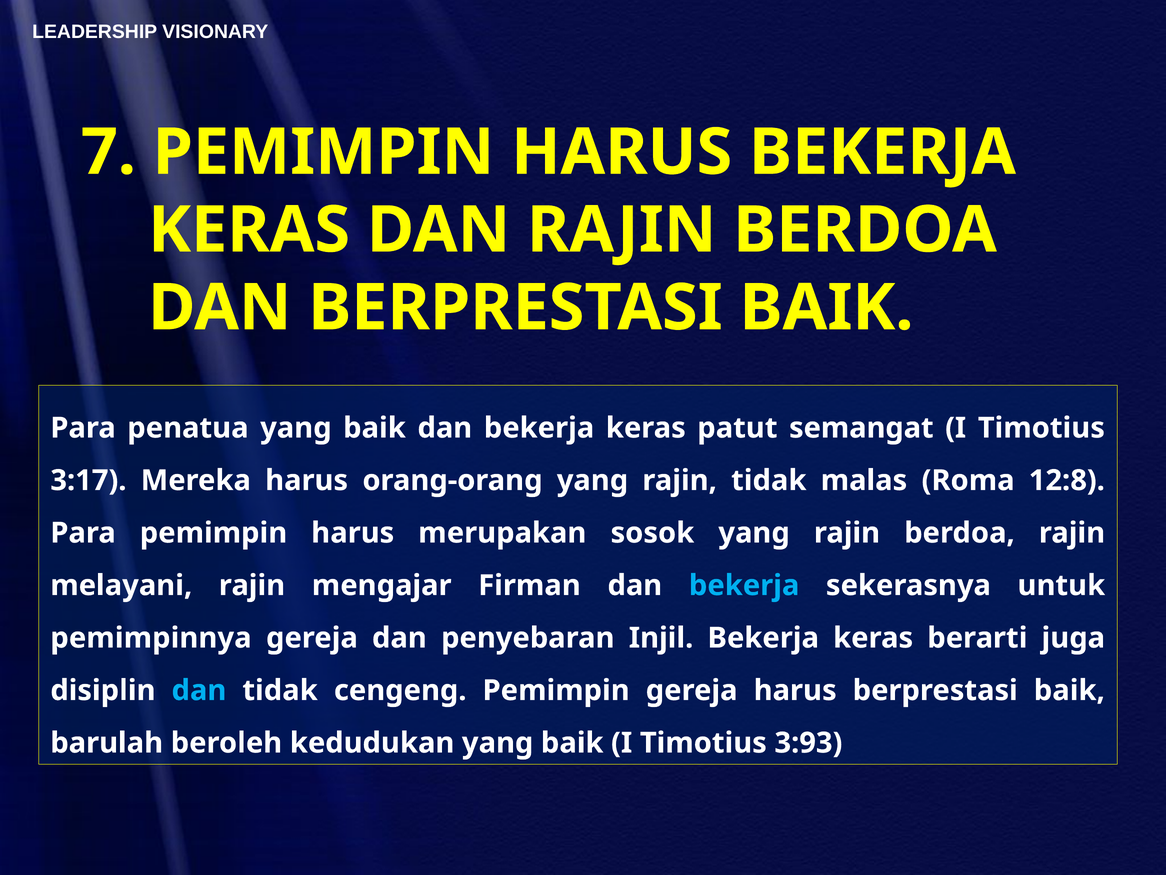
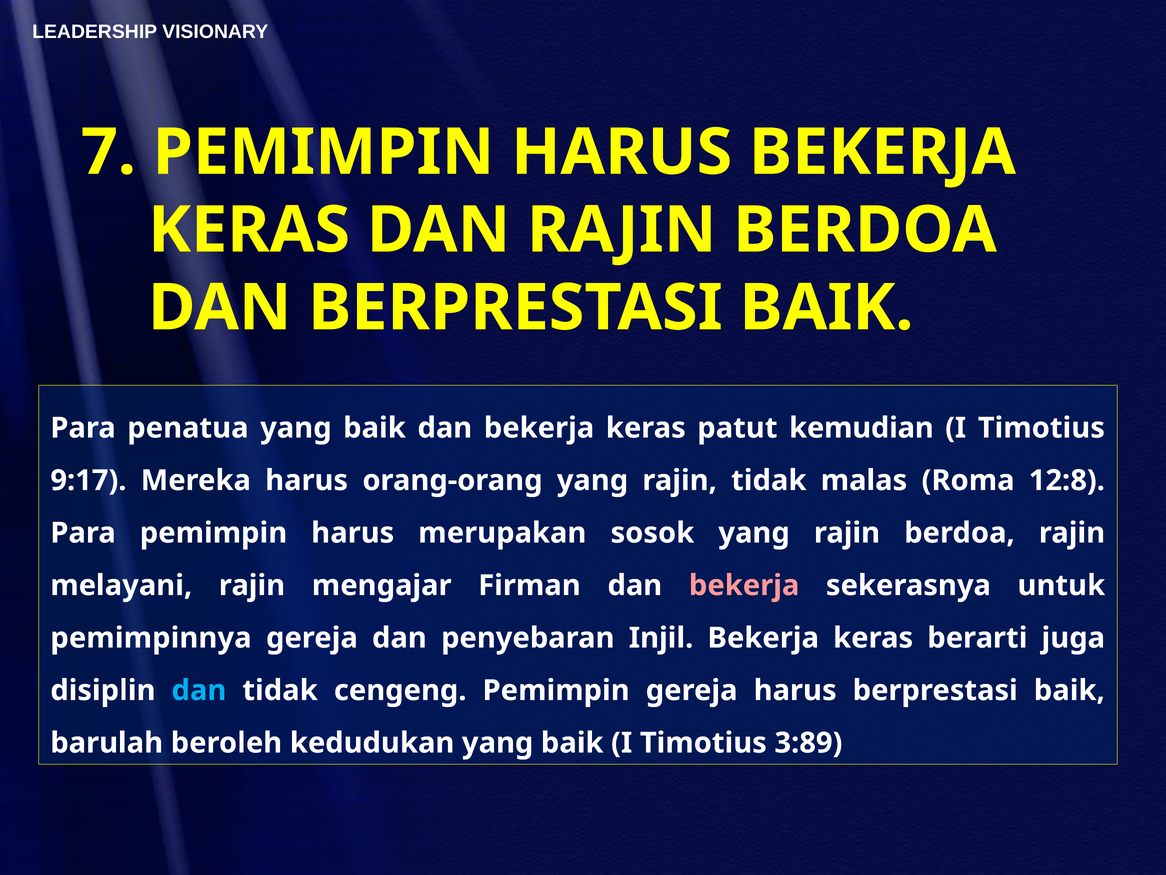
semangat: semangat -> kemudian (861, 428)
3:17: 3:17 -> 9:17 (88, 480)
bekerja colour: light blue -> pink (744, 585)
3:93: 3:93 -> 3:89 (808, 743)
